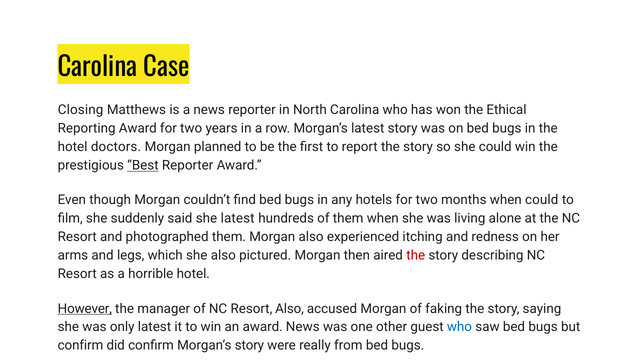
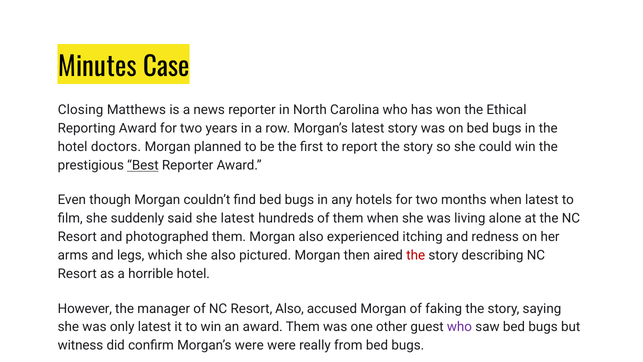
Carolina: Carolina -> Minutes (97, 67)
when could: could -> latest (542, 200)
However underline: present -> none (85, 308)
award News: News -> Them (303, 327)
who colour: blue -> purple (459, 327)
confirm: confirm -> witness (80, 345)
Morgan’s story: story -> were (249, 345)
